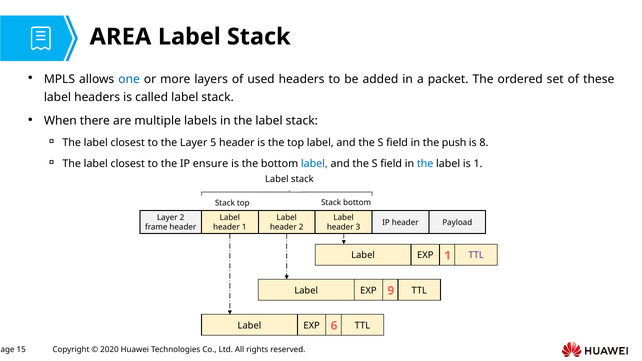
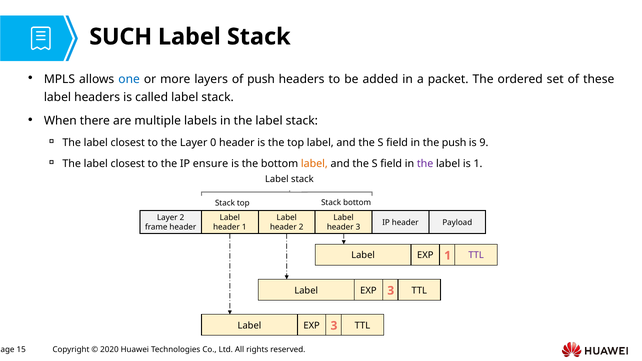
AREA: AREA -> SUCH (121, 37)
of used: used -> push (261, 79)
5: 5 -> 0 (213, 143)
8: 8 -> 9 (484, 143)
label colour: blue -> orange (314, 164)
the colour: blue -> purple (425, 164)
9: 9 -> 3 (391, 291)
6: 6 -> 3 (334, 326)
